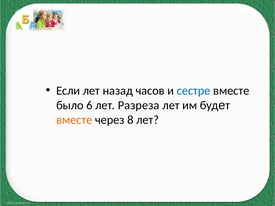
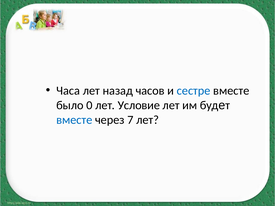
Если: Если -> Часа (68, 91)
6: 6 -> 0 (89, 105)
Разреза: Разреза -> Условие (139, 105)
вместе colour: orange -> blue (74, 120)
8: 8 -> 7 (130, 120)
